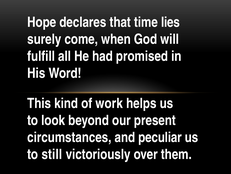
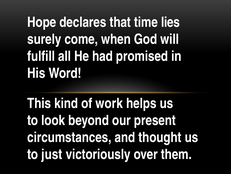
peculiar: peculiar -> thought (160, 137)
still: still -> just (52, 154)
